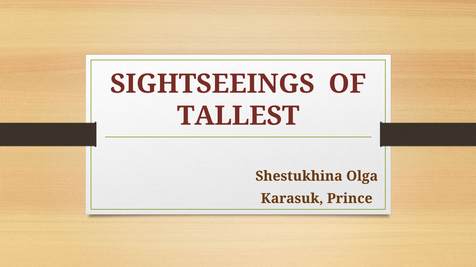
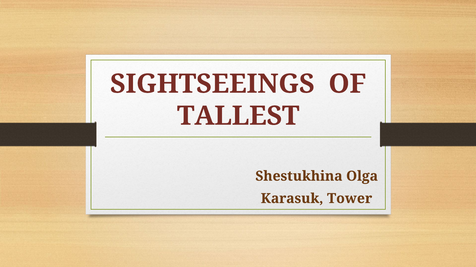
Prince: Prince -> Tower (350, 199)
